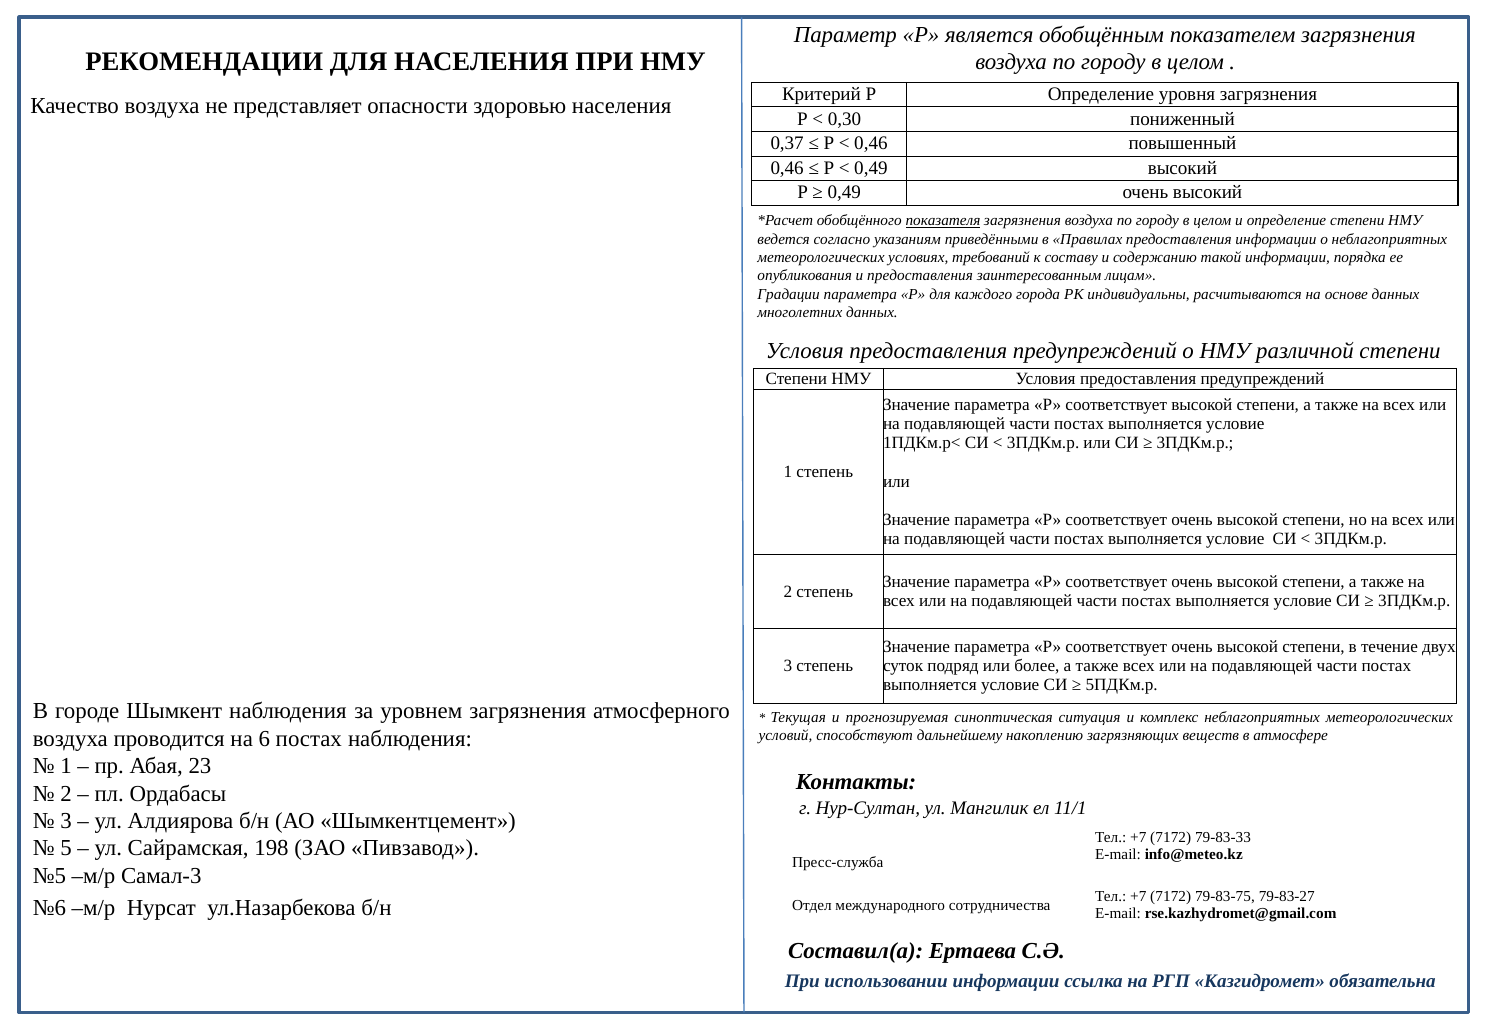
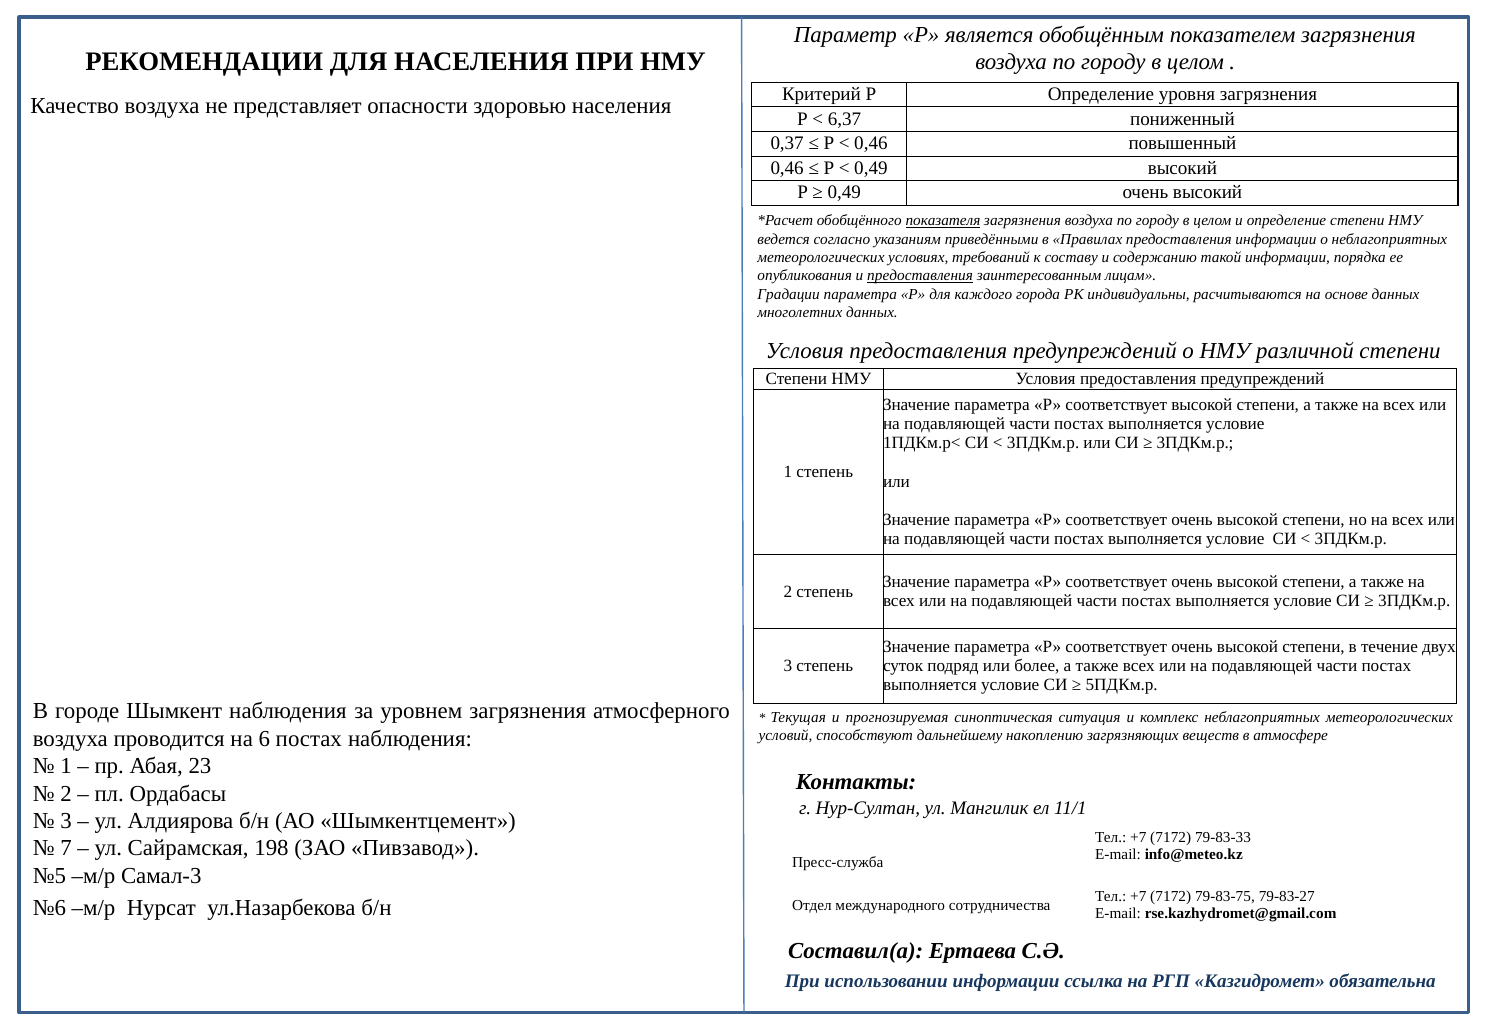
0,30: 0,30 -> 6,37 (845, 119)
предоставления underline: none -> present (920, 276)
5: 5 -> 7 (66, 849)
